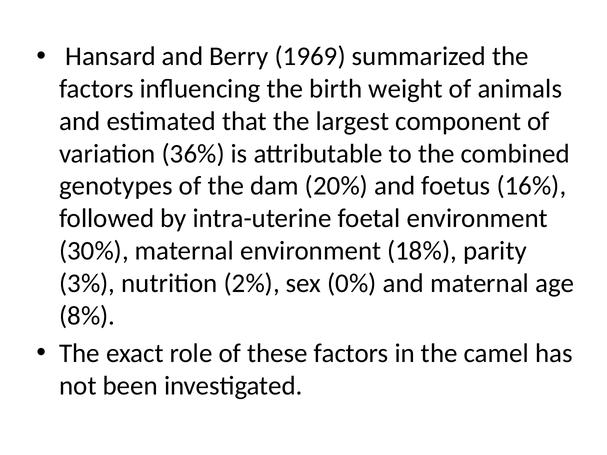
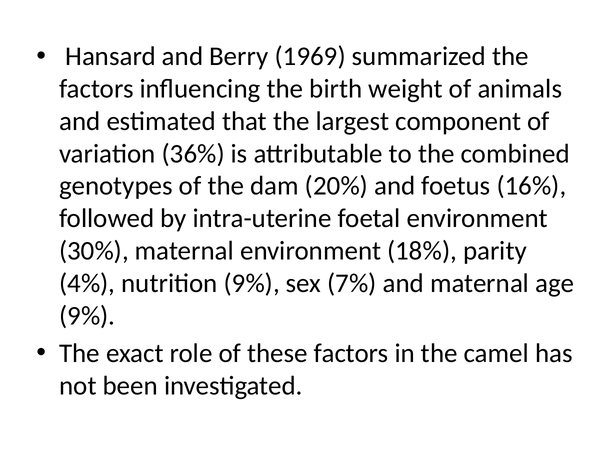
3%: 3% -> 4% (87, 283)
nutrition 2%: 2% -> 9% (252, 283)
0%: 0% -> 7% (352, 283)
8%: 8% -> 9% (87, 316)
